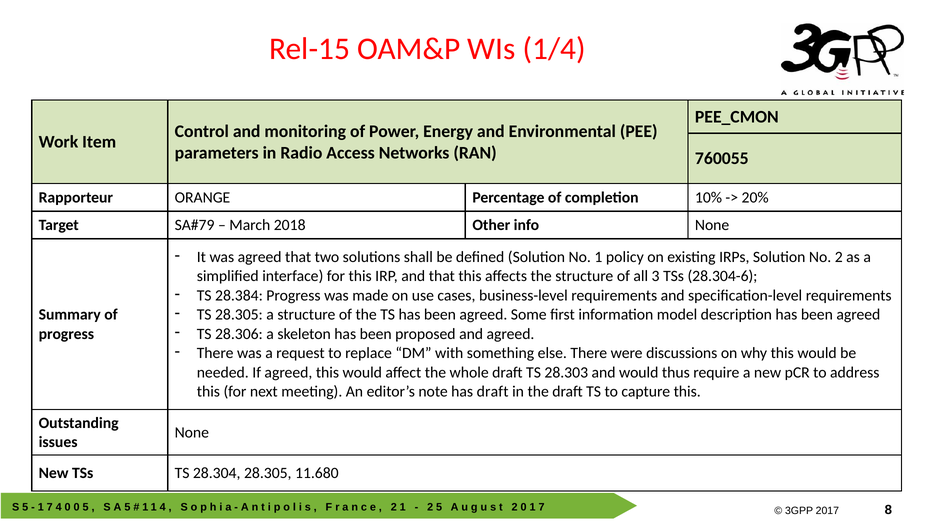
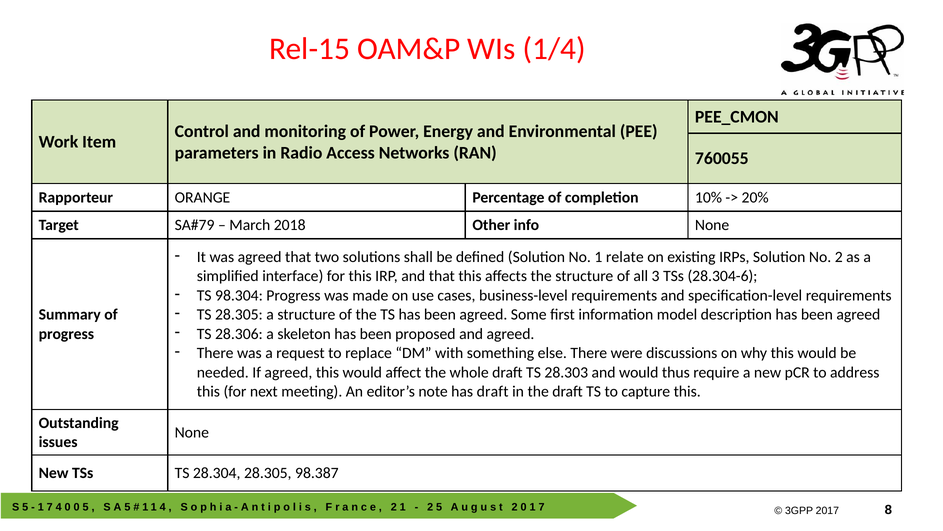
policy: policy -> relate (625, 257)
28.384: 28.384 -> 98.304 (239, 295)
11.680: 11.680 -> 98.387 (317, 473)
